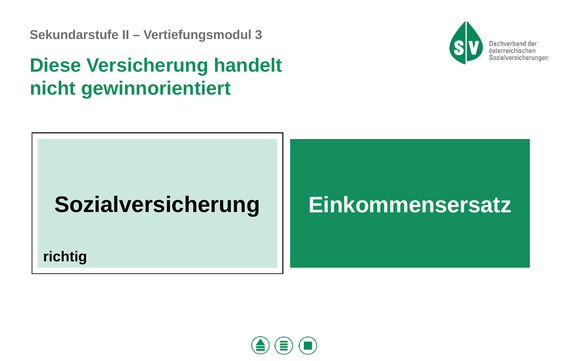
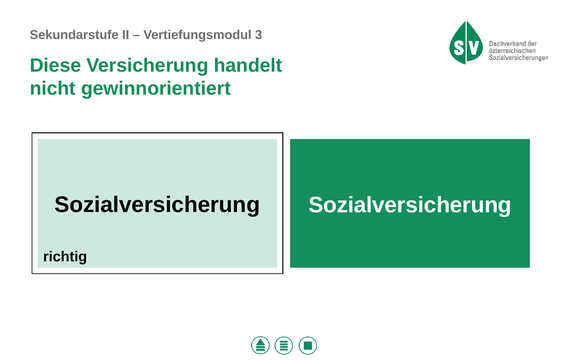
Sozialversicherung Einkommensersatz: Einkommensersatz -> Sozialversicherung (410, 205)
